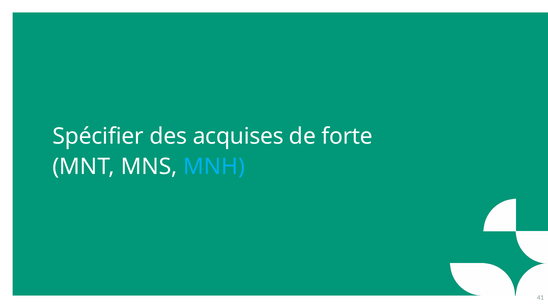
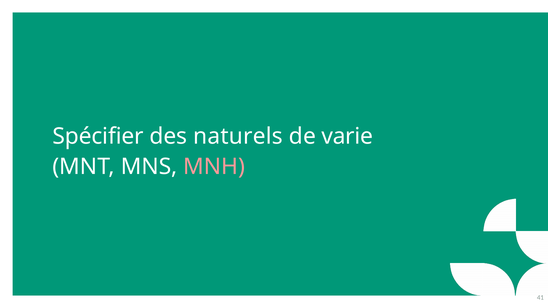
acquises: acquises -> naturels (238, 136)
forte: forte -> varie (347, 136)
MNH colour: light blue -> pink (214, 167)
